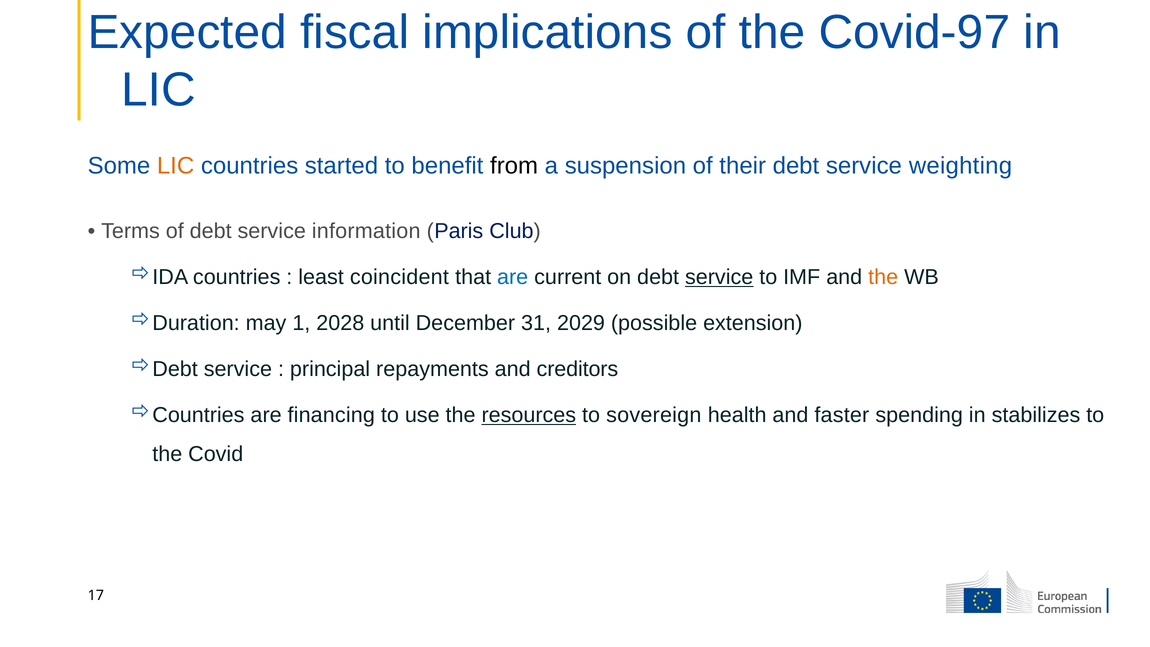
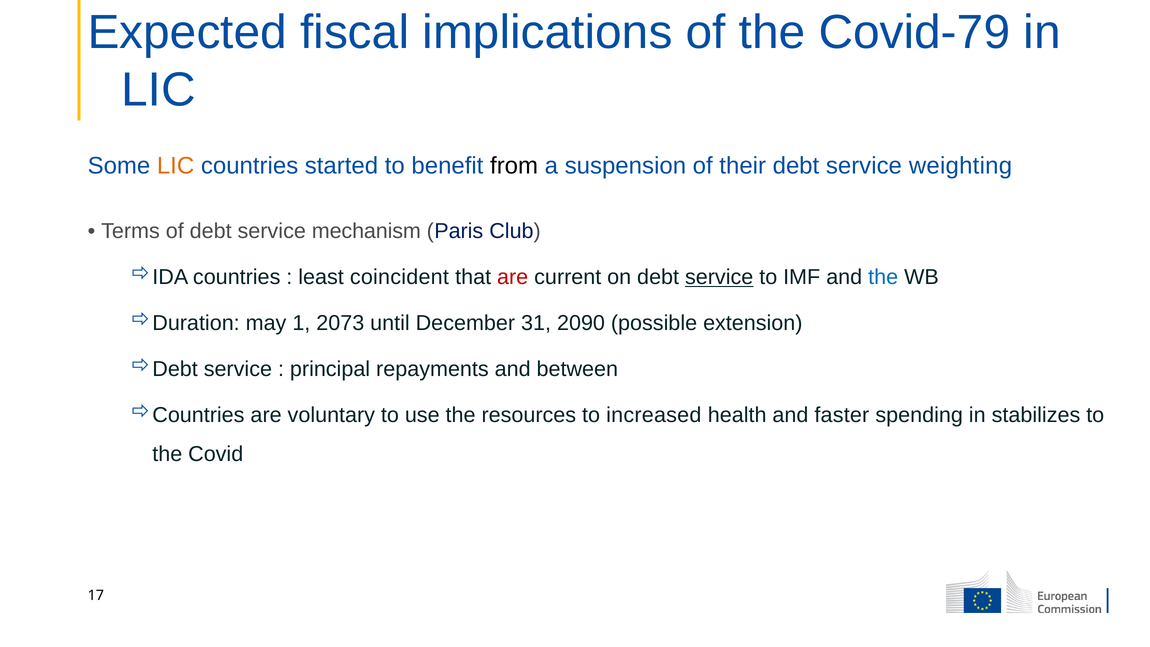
Covid-97: Covid-97 -> Covid-79 (914, 33)
information: information -> mechanism (366, 231)
are colour: blue -> red (513, 277)
the colour: orange -> blue (883, 277)
2028: 2028 -> 2073 (340, 323)
2029: 2029 -> 2090 (581, 323)
creditors: creditors -> between (577, 369)
financing: financing -> voluntary (331, 415)
resources underline: present -> none (529, 415)
sovereign: sovereign -> increased (654, 415)
